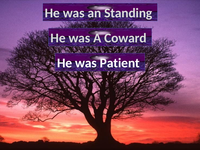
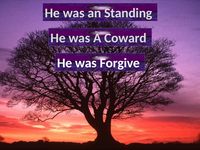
Patient: Patient -> Forgive (120, 63)
